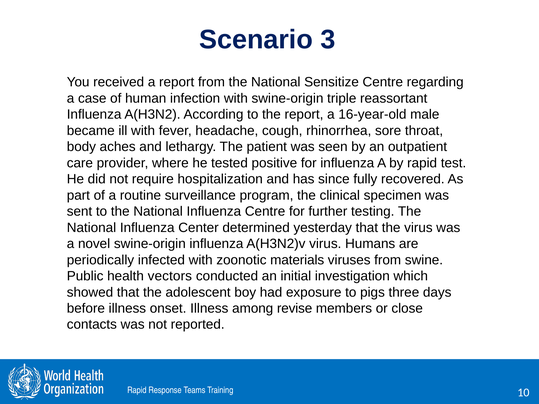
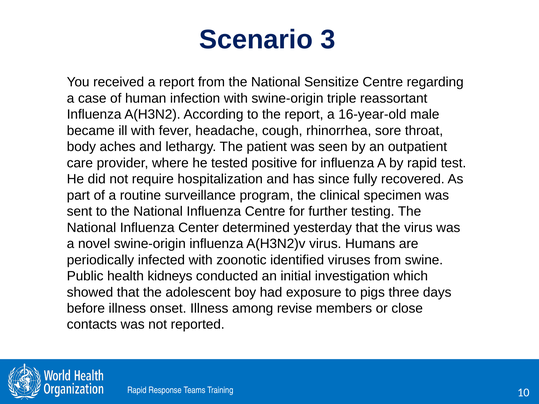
materials: materials -> identified (297, 260)
vectors: vectors -> kidneys (170, 276)
